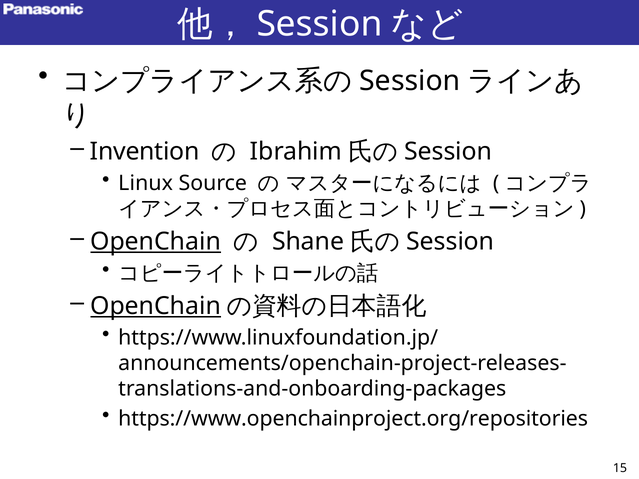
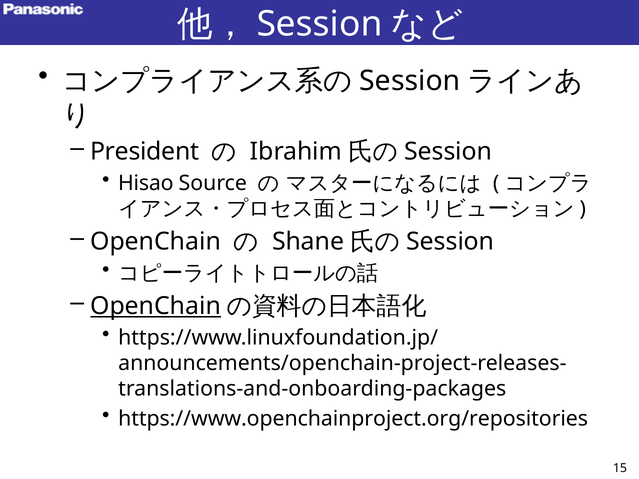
Invention: Invention -> President (145, 151)
Linux: Linux -> Hisao (146, 183)
OpenChain underline: present -> none (156, 242)
